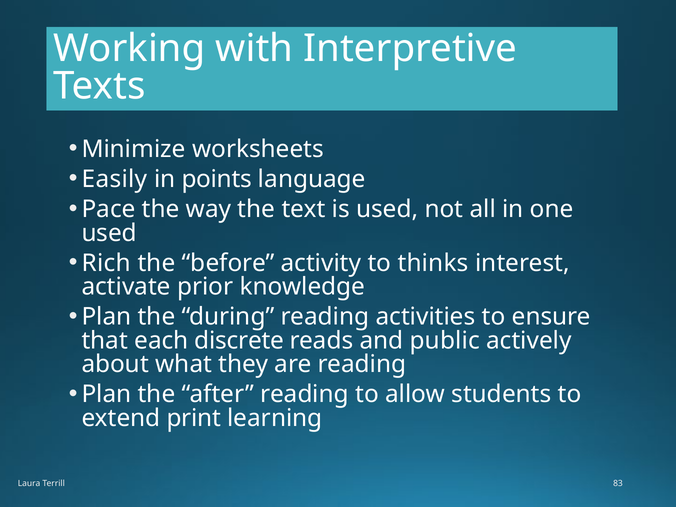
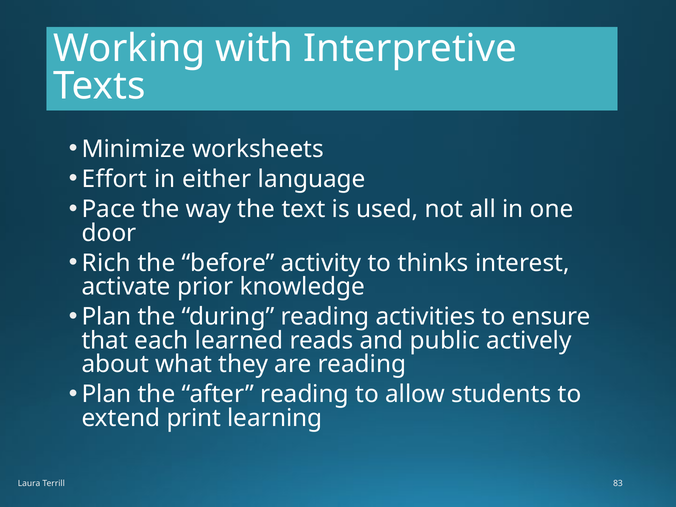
Easily: Easily -> Effort (114, 179)
points: points -> either (217, 179)
used: used -> door (109, 233)
discrete: discrete -> learned (239, 341)
